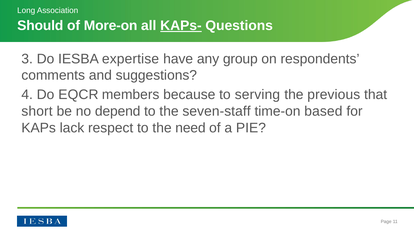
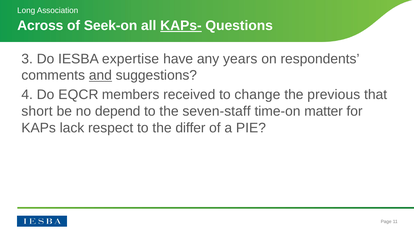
Should: Should -> Across (40, 26)
More-on: More-on -> Seek-on (111, 26)
group: group -> years (240, 59)
and underline: none -> present (100, 75)
because: because -> received (189, 95)
serving: serving -> change (257, 95)
based: based -> matter (324, 111)
need: need -> differ (190, 128)
